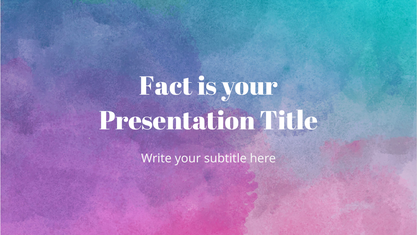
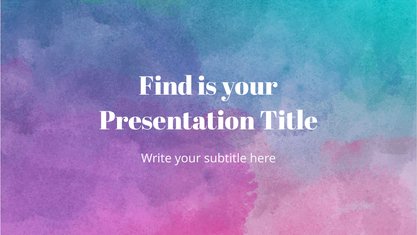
Fact: Fact -> Find (166, 86)
